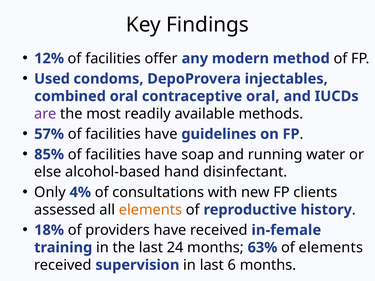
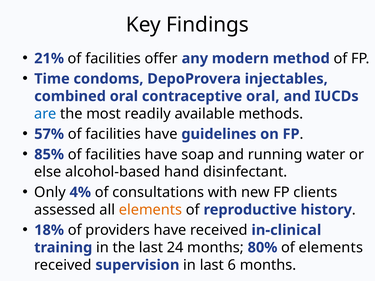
12%: 12% -> 21% (49, 58)
Used: Used -> Time (52, 79)
are colour: purple -> blue (45, 114)
in-female: in-female -> in-clinical (286, 230)
63%: 63% -> 80% (263, 248)
